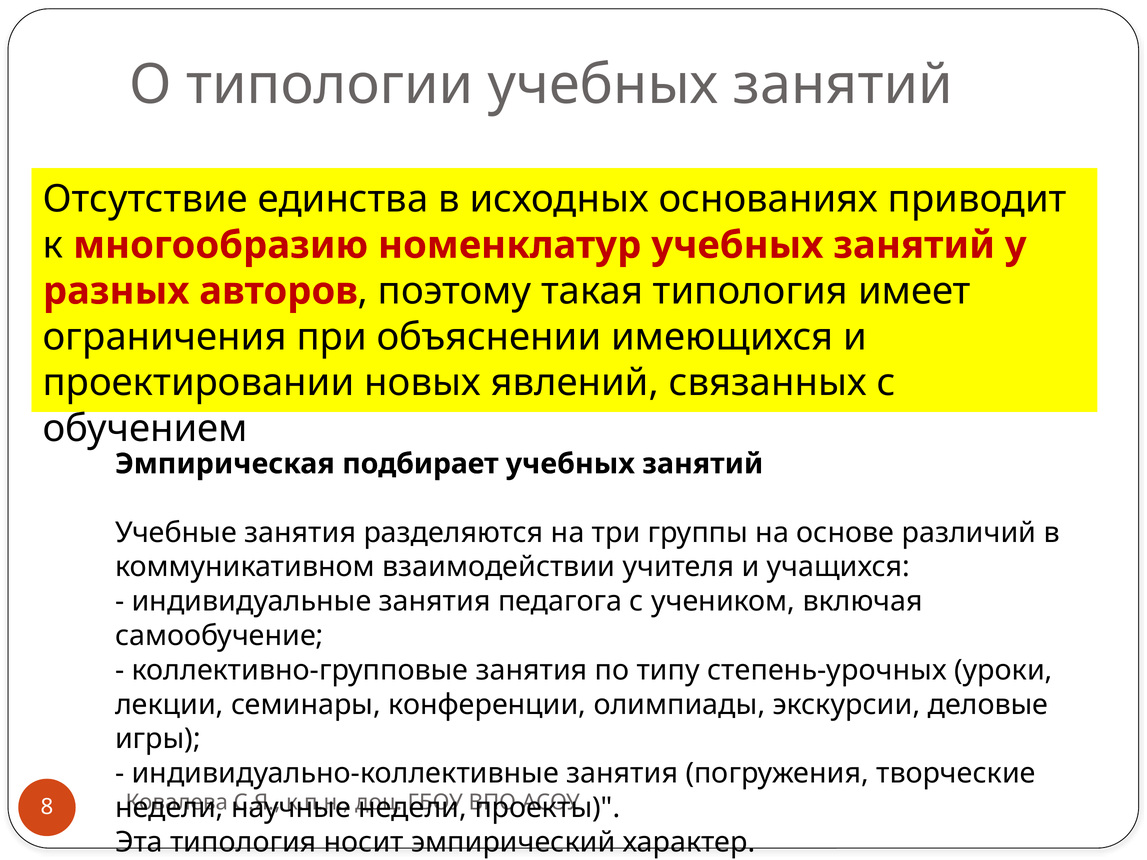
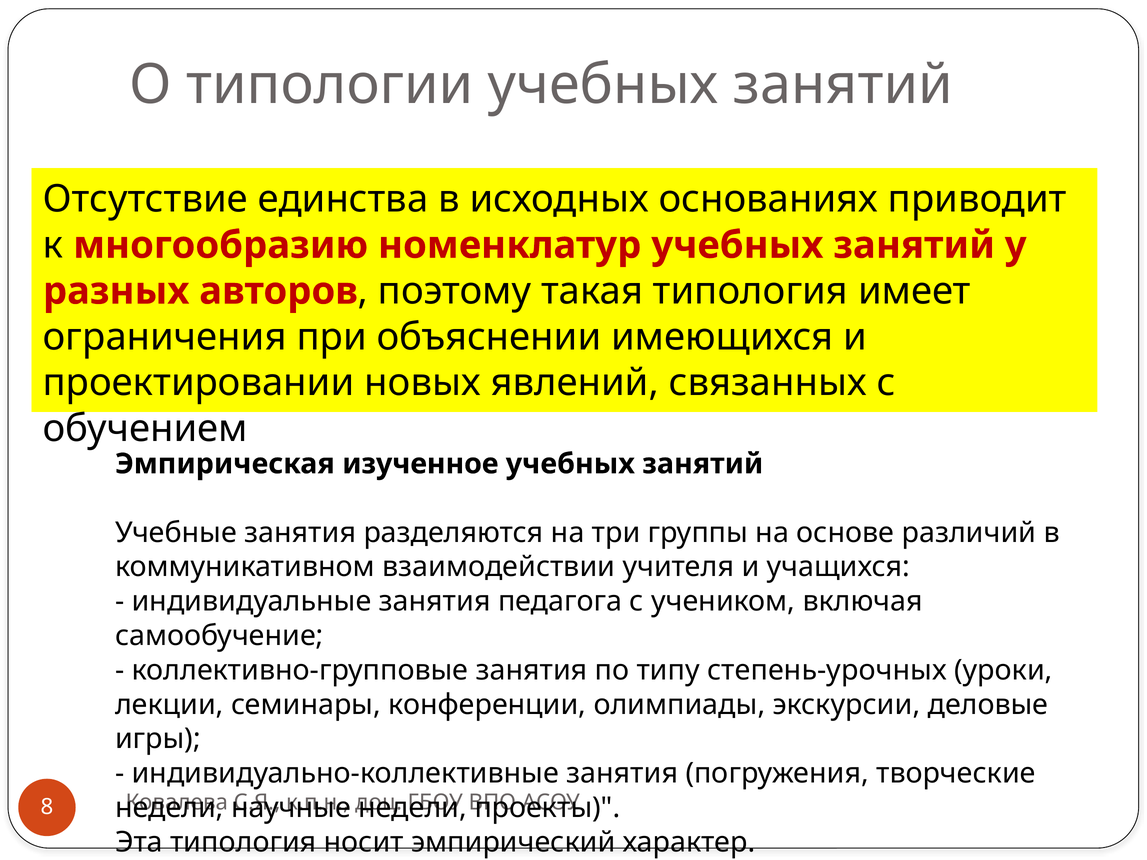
подбирает: подбирает -> изученное (420, 464)
